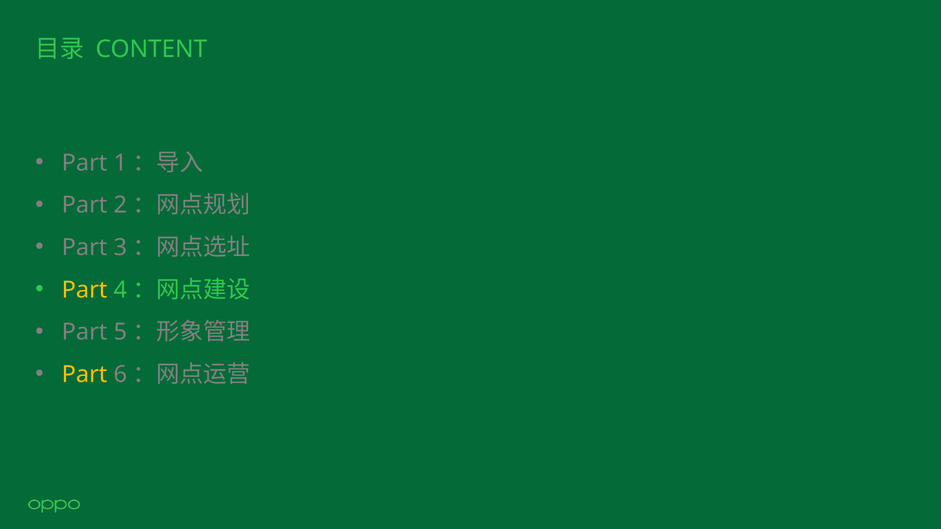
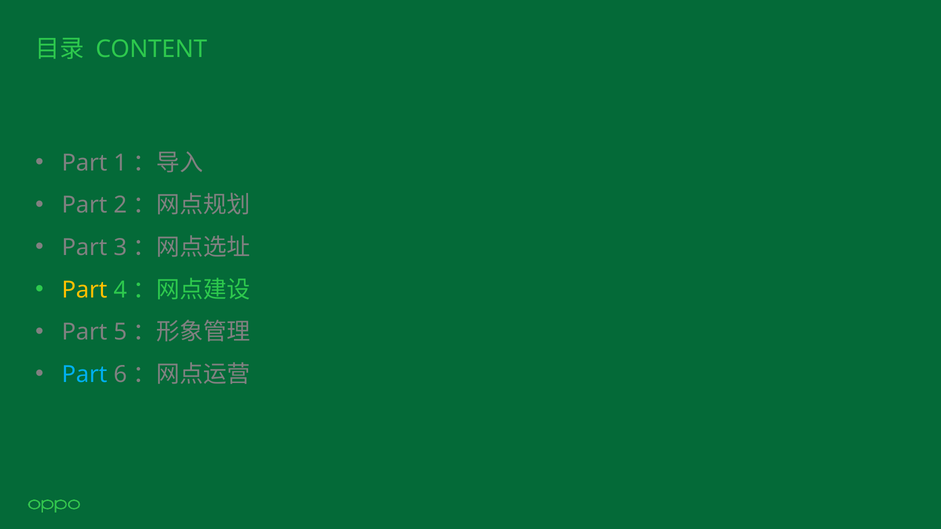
Part colour: yellow -> light blue (85, 375)
